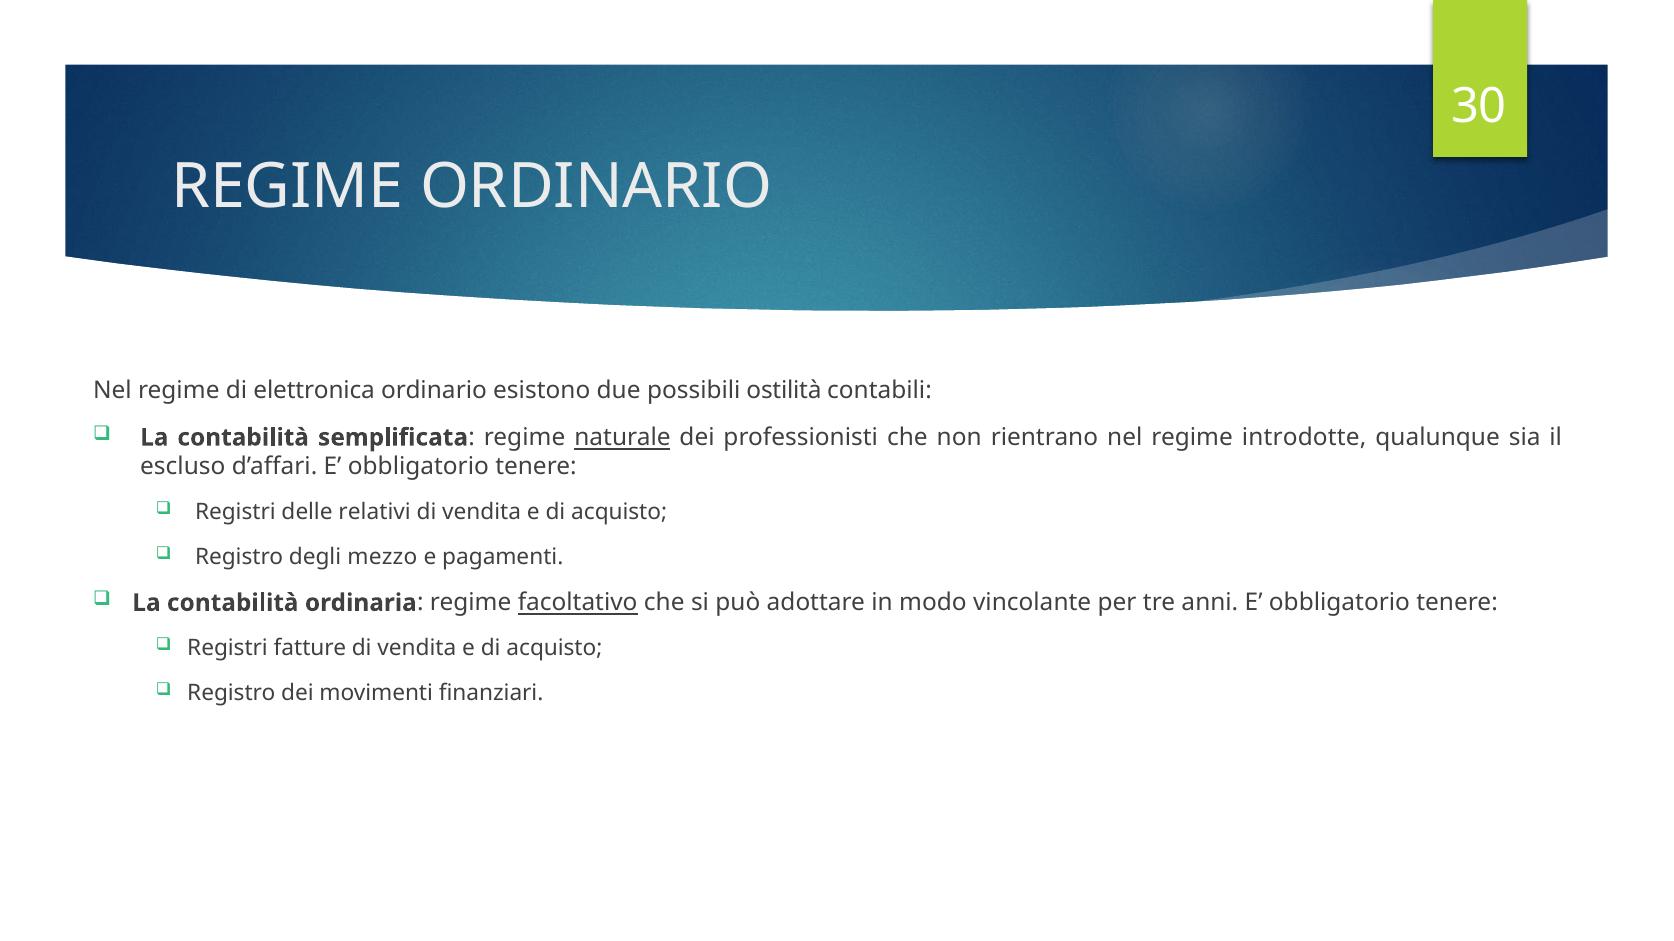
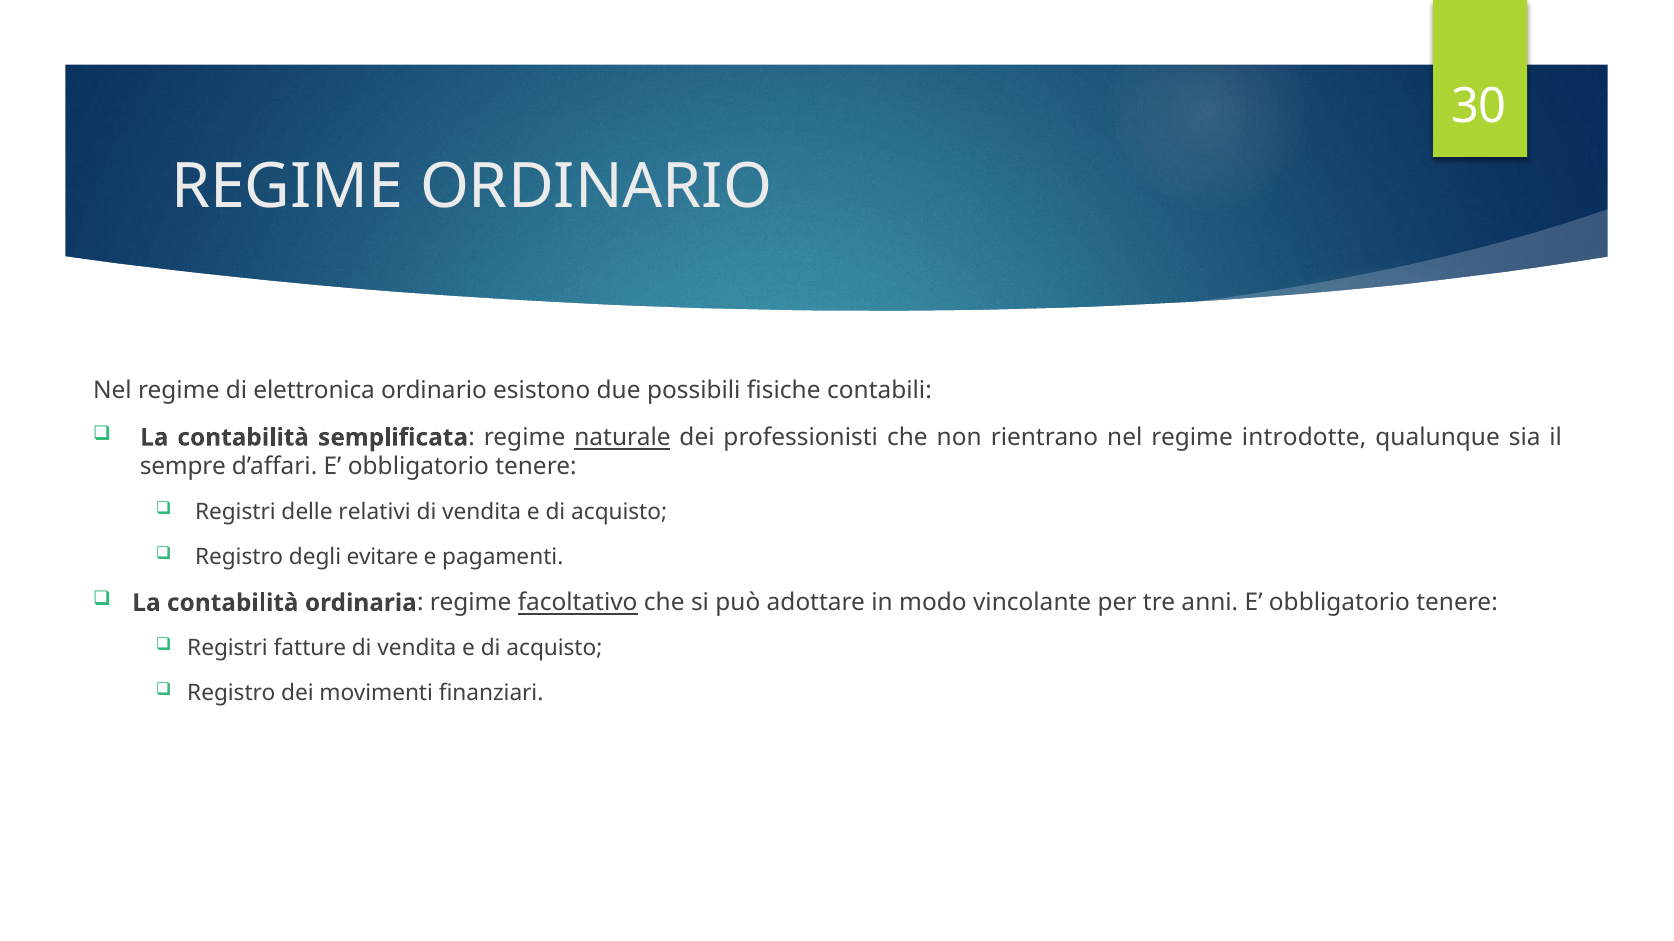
ostilità: ostilità -> fisiche (784, 391)
escluso: escluso -> sempre (183, 467)
mezzo: mezzo -> evitare (383, 557)
